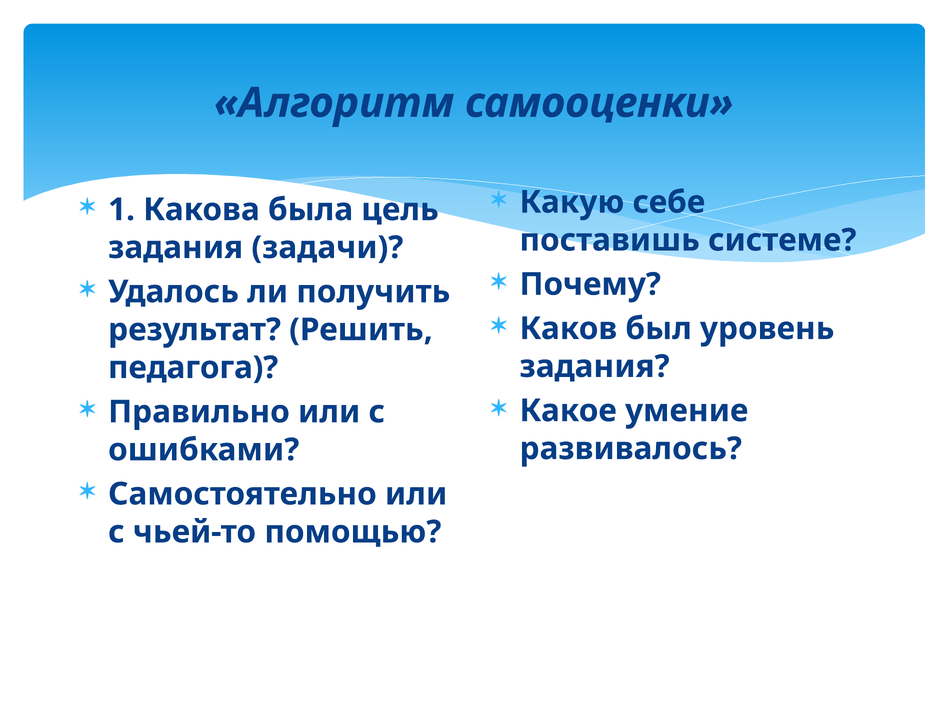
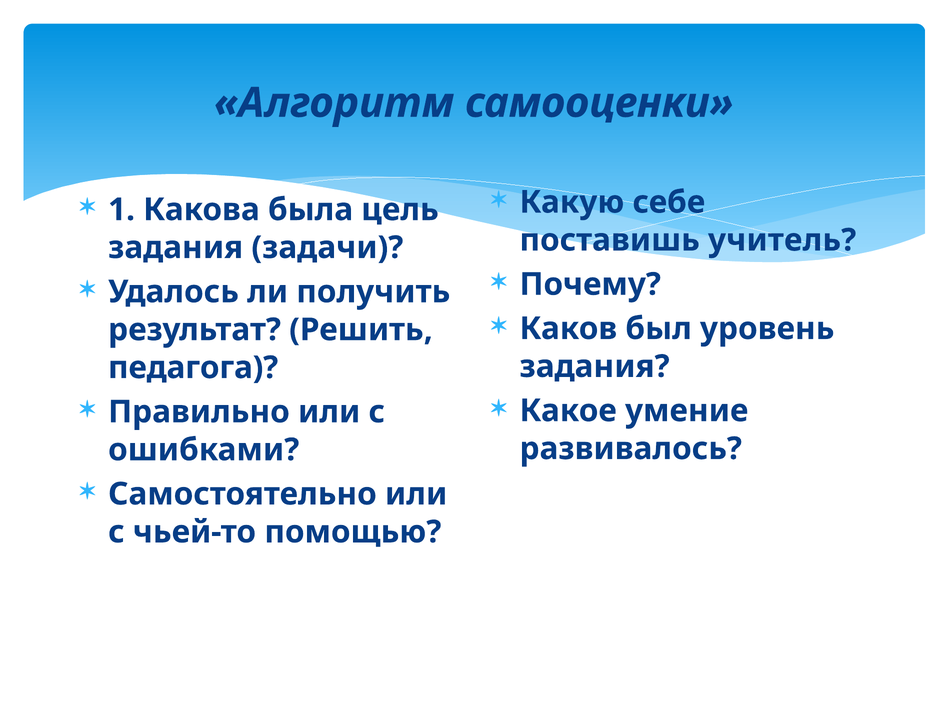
системе: системе -> учитель (782, 240)
